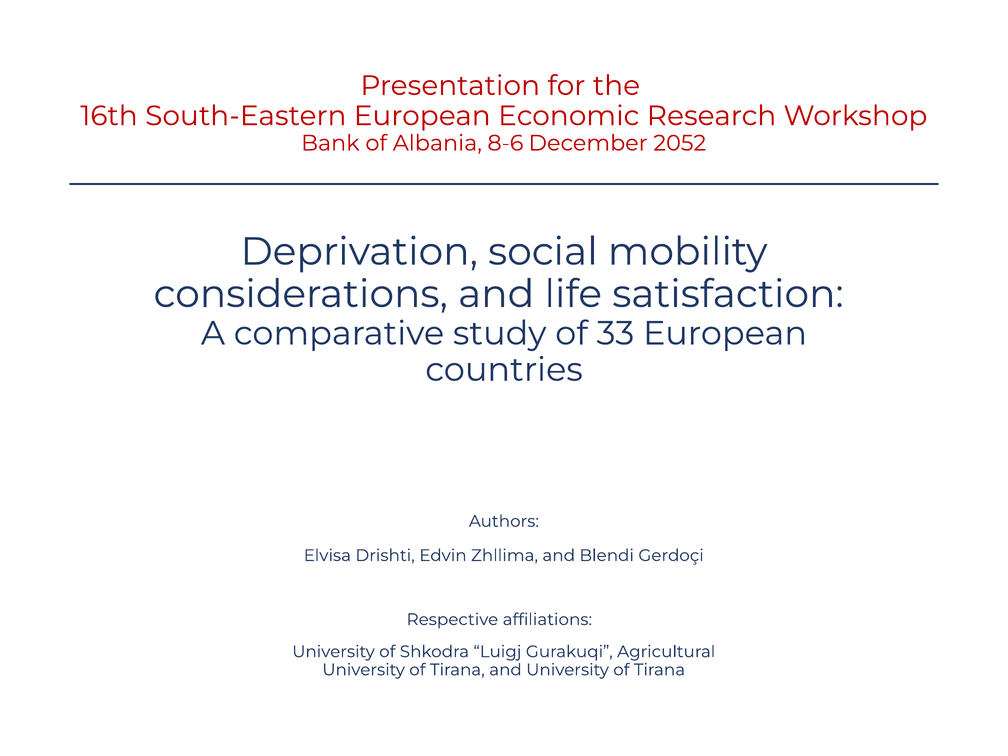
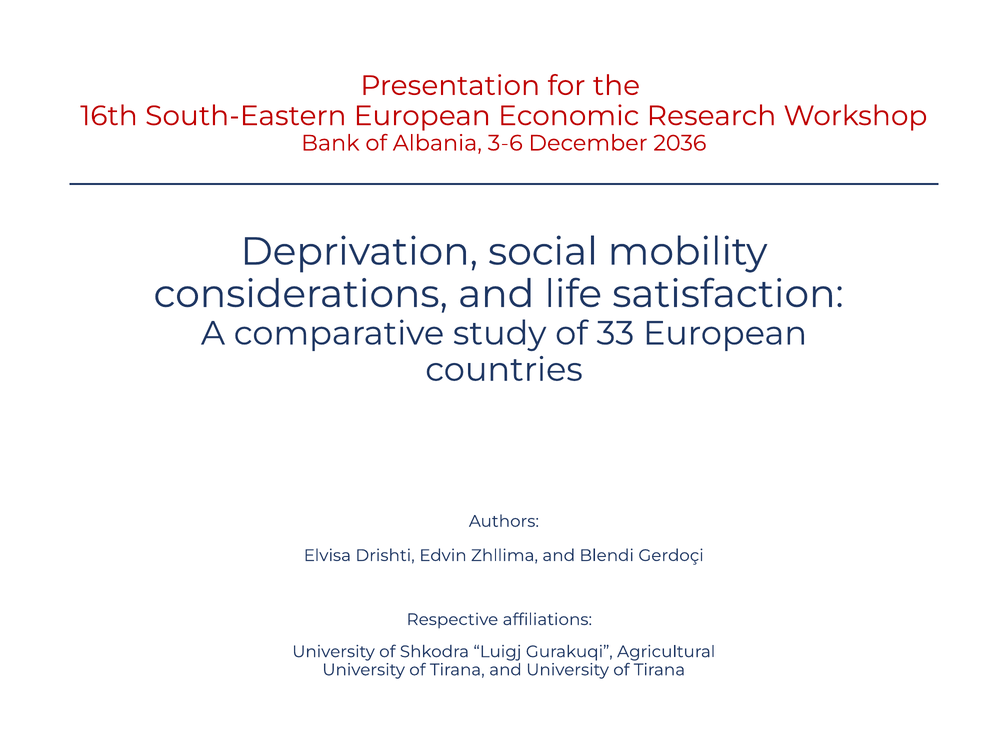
8-6: 8-6 -> 3-6 (505, 143)
2052: 2052 -> 2036 (680, 143)
